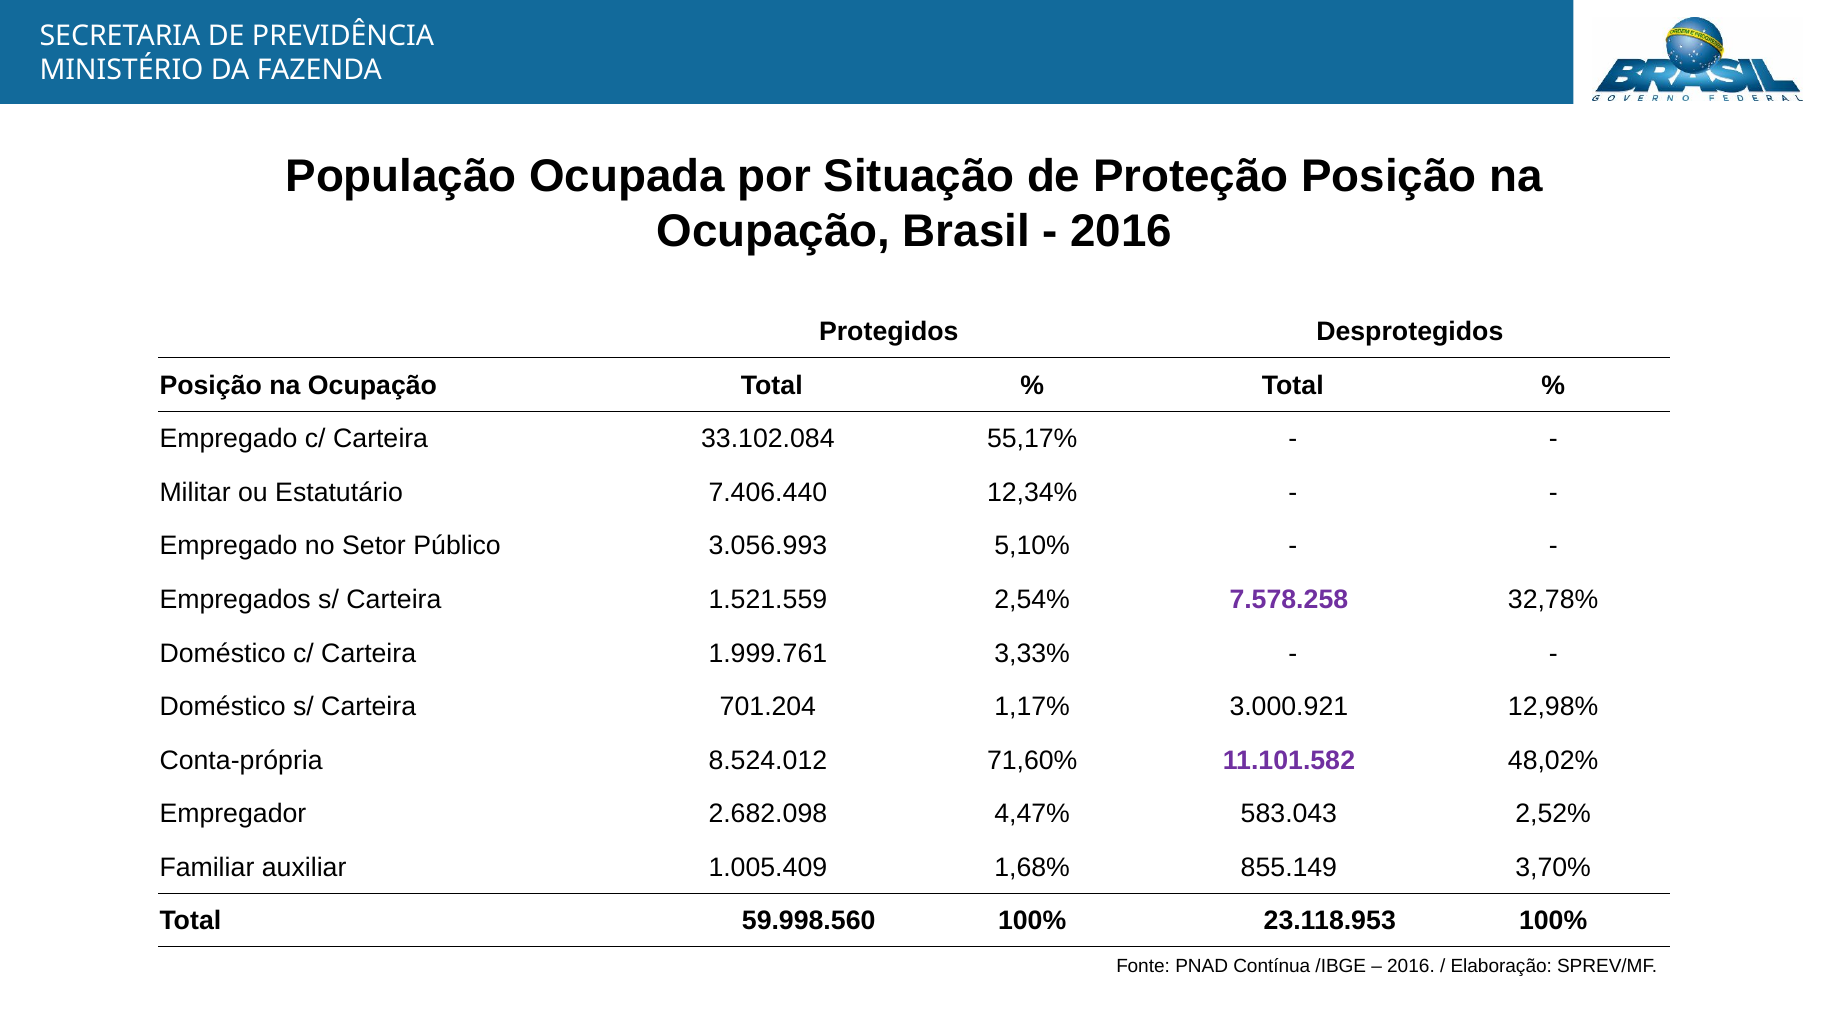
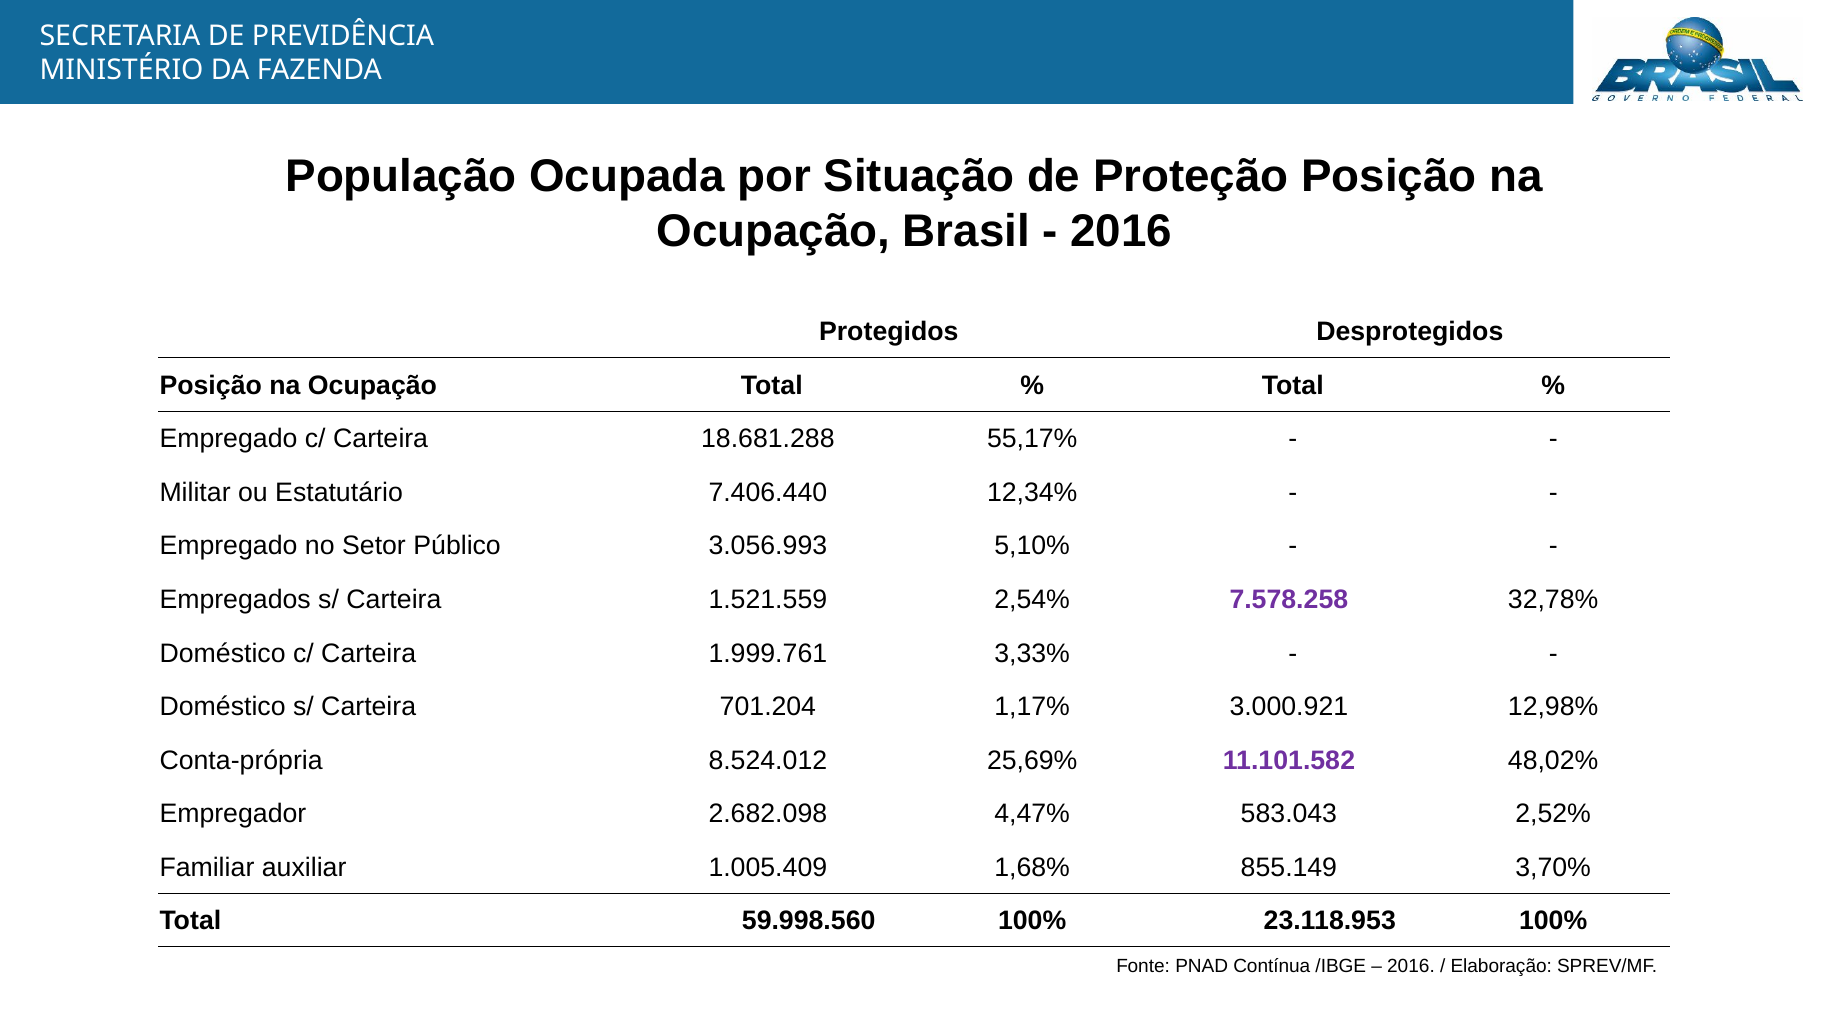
33.102.084: 33.102.084 -> 18.681.288 (768, 439)
71,60%: 71,60% -> 25,69% (1032, 760)
